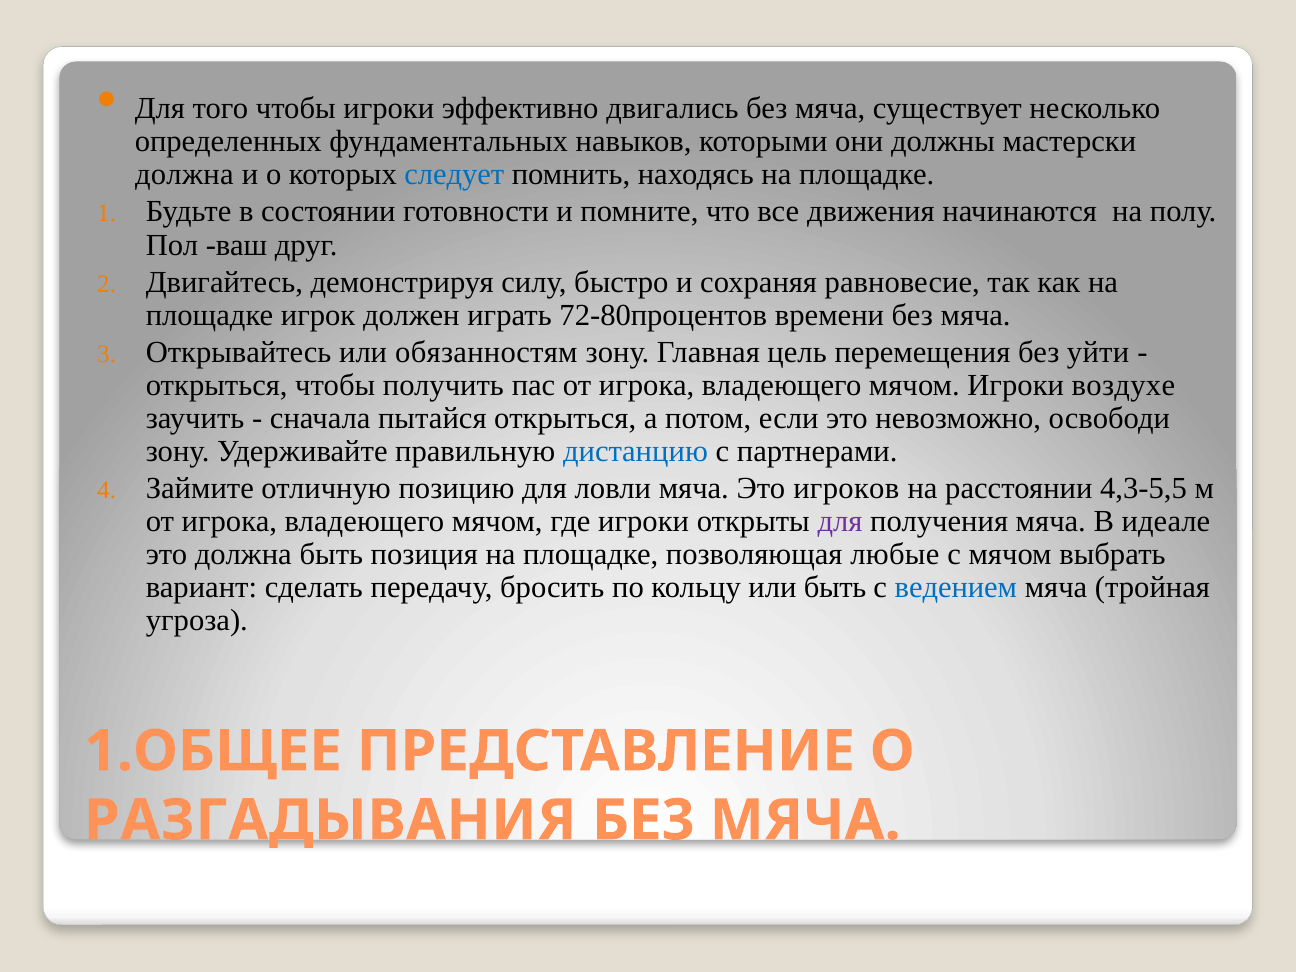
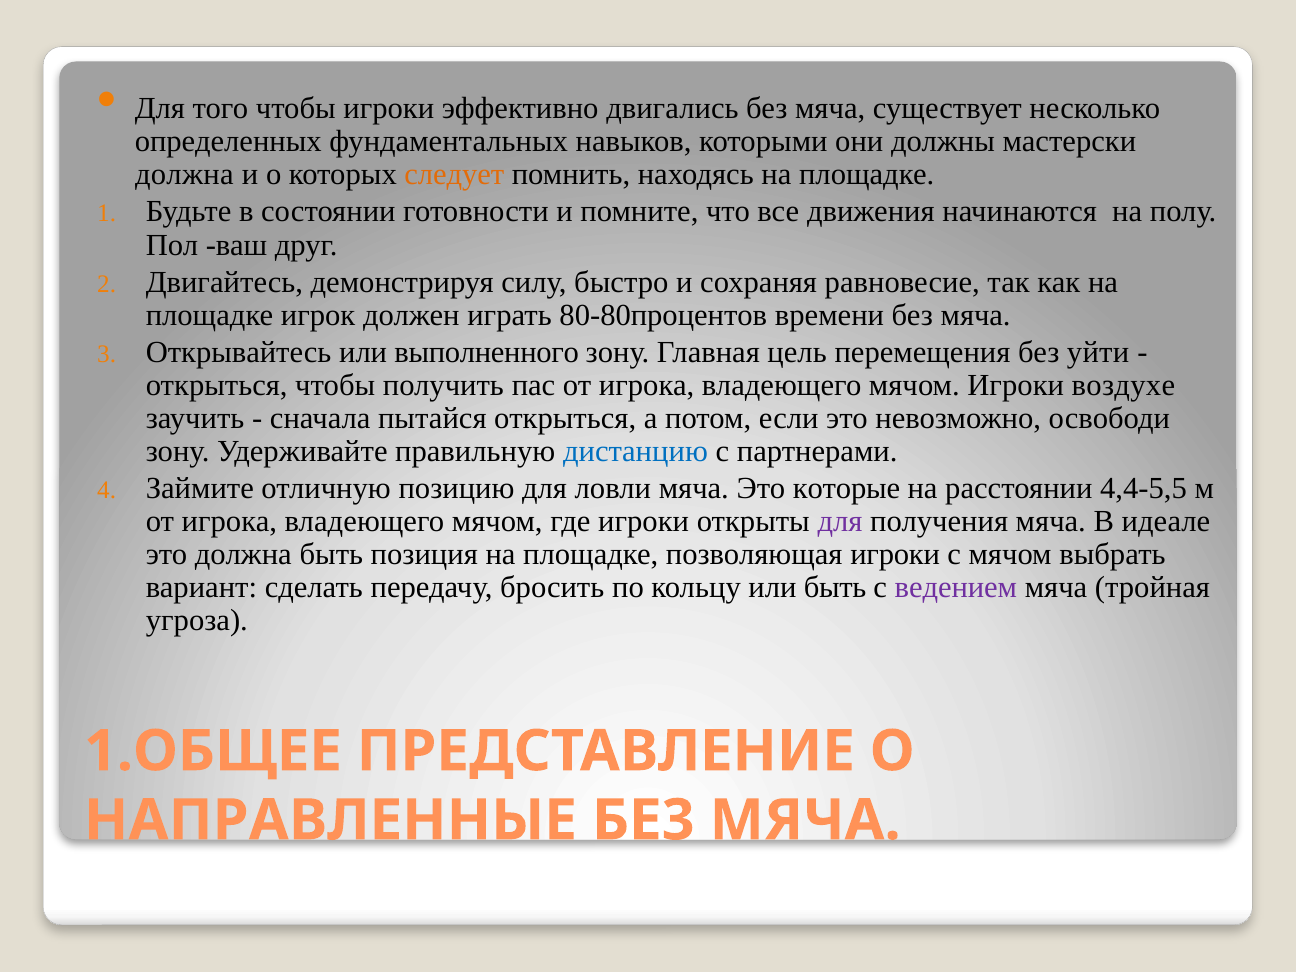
следует colour: blue -> orange (454, 175)
72-80процентов: 72-80процентов -> 80-80процентов (663, 315)
обязанностям: обязанностям -> выполненного (487, 352)
игроков: игроков -> которые (847, 488)
4,3-5,5: 4,3-5,5 -> 4,4-5,5 (1143, 488)
позволяющая любые: любые -> игроки (895, 555)
ведением colour: blue -> purple (956, 588)
РАЗГАДЫВАНИЯ: РАЗГАДЫВАНИЯ -> НАПРАВЛЕННЫЕ (330, 820)
